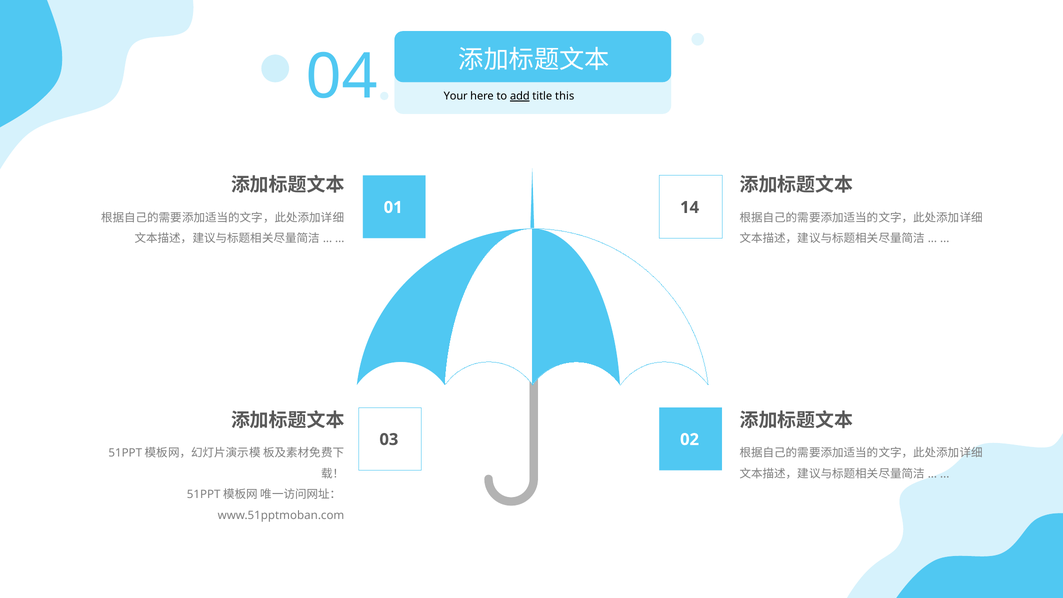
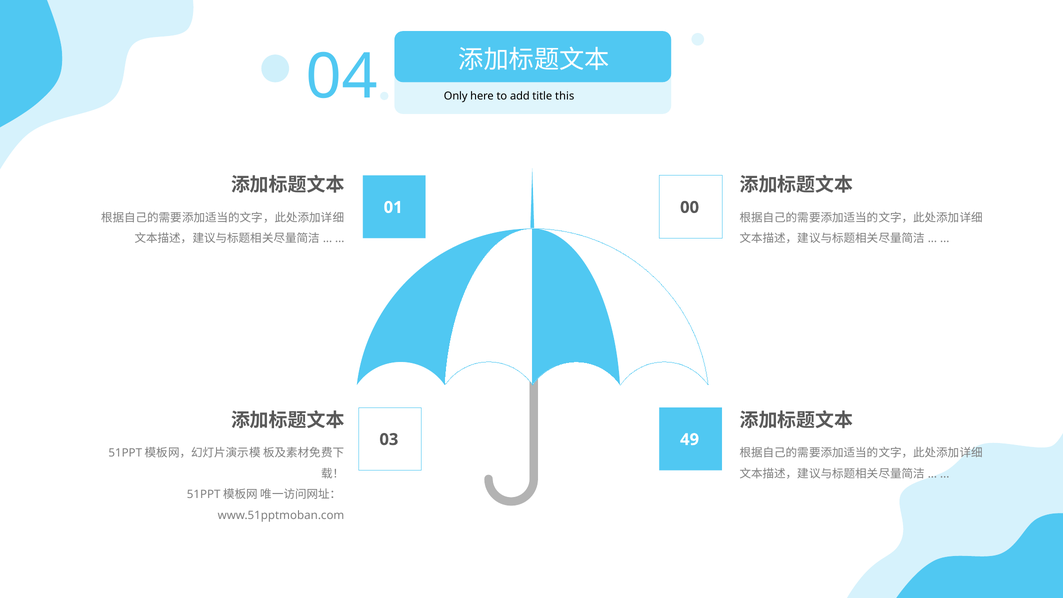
Your: Your -> Only (456, 96)
add underline: present -> none (520, 96)
14: 14 -> 00 (690, 207)
02: 02 -> 49 (690, 439)
